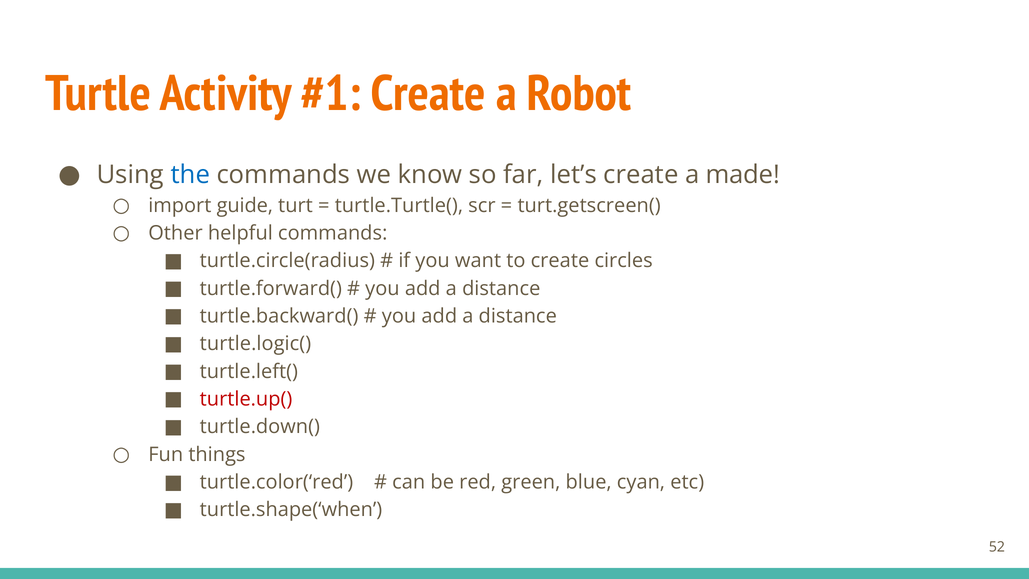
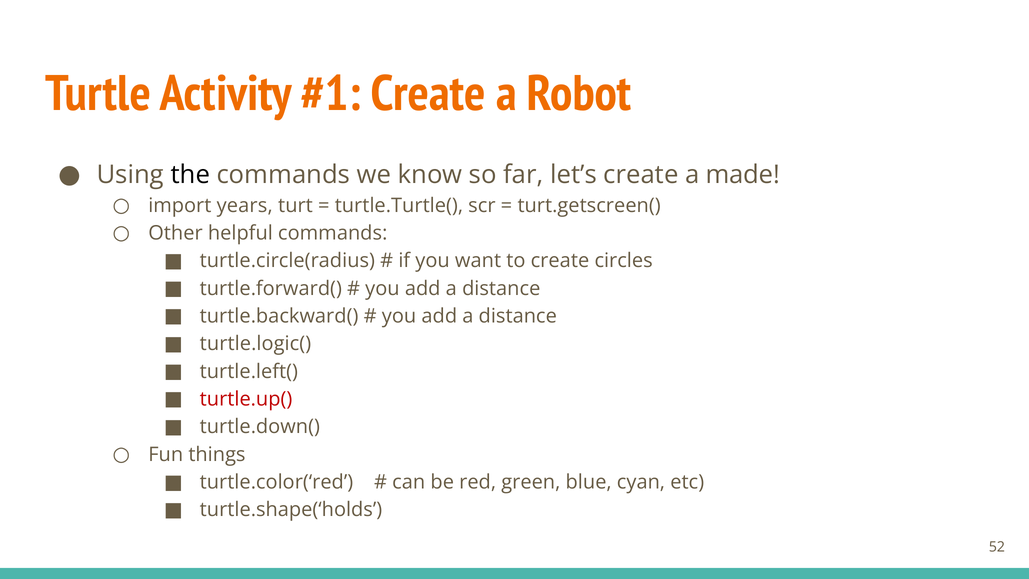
the colour: blue -> black (190, 175)
guide: guide -> years (245, 205)
turtle.shape(‘when: turtle.shape(‘when -> turtle.shape(‘holds (291, 510)
